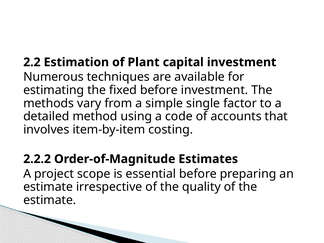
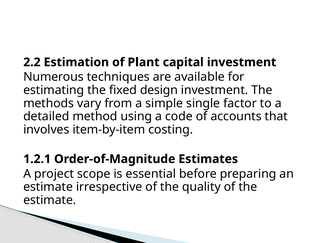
fixed before: before -> design (159, 90)
2.2.2: 2.2.2 -> 1.2.1 (37, 159)
